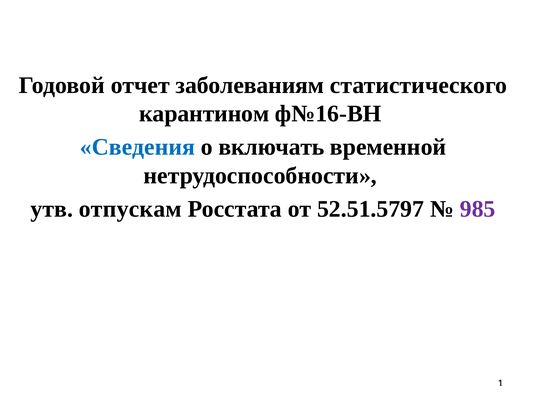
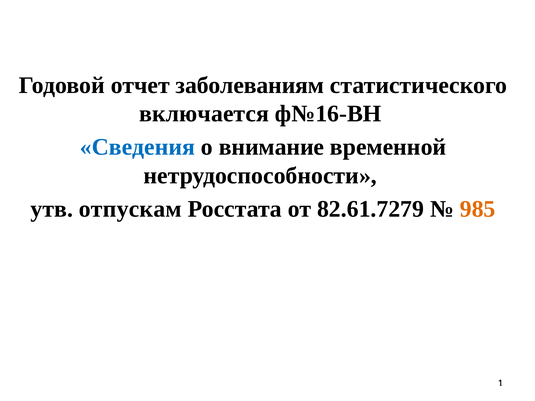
карантином: карантином -> включается (204, 114)
включать: включать -> внимание (271, 147)
52.51.5797: 52.51.5797 -> 82.61.7279 (371, 209)
985 colour: purple -> orange (478, 209)
